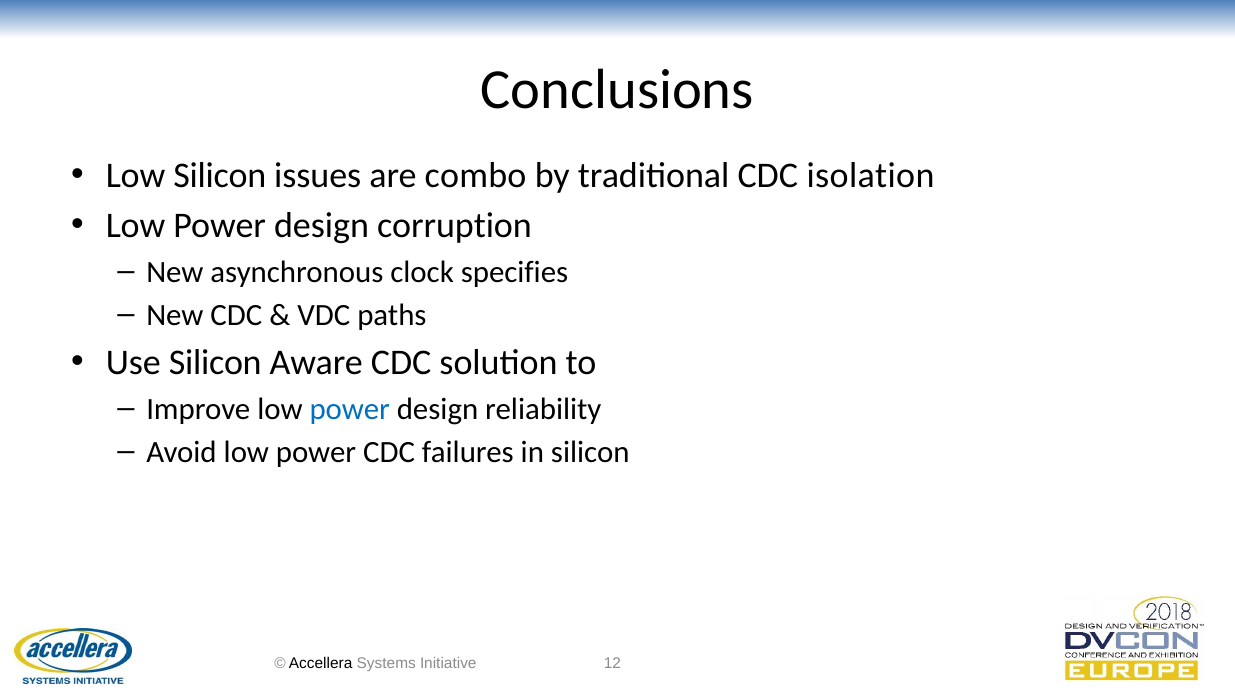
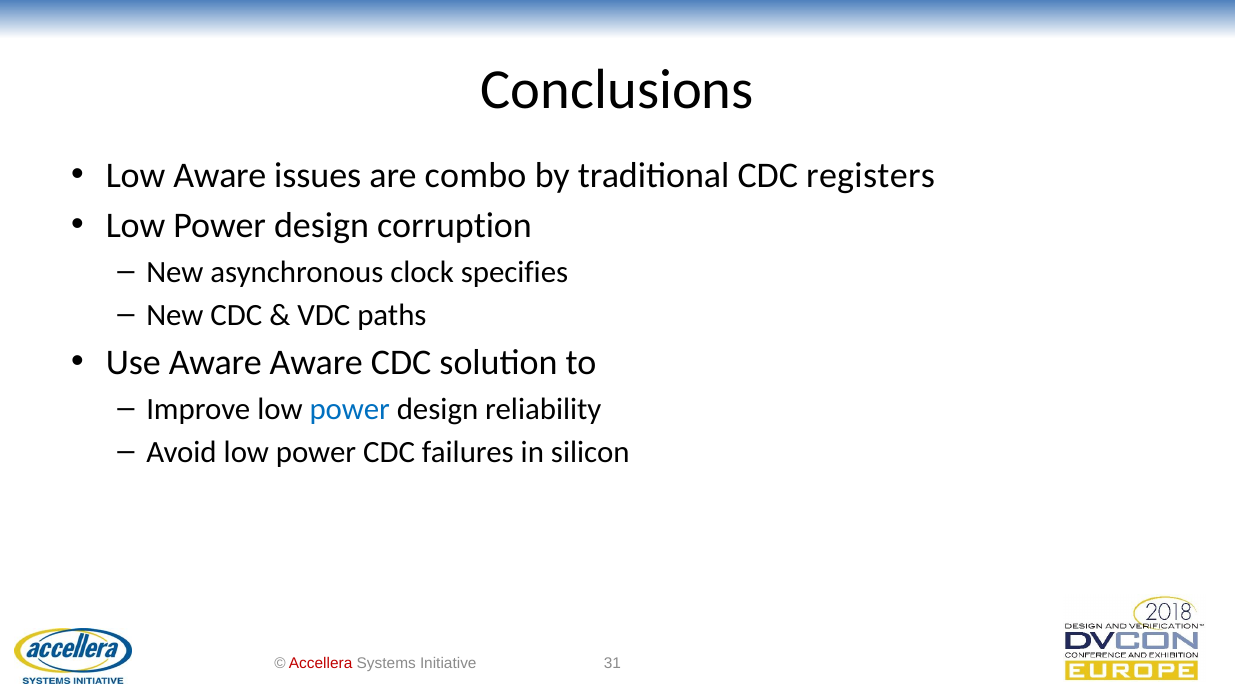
Low Silicon: Silicon -> Aware (220, 175)
isolation: isolation -> registers (871, 175)
Use Silicon: Silicon -> Aware (215, 363)
Accellera colour: black -> red (321, 663)
12: 12 -> 31 (612, 663)
